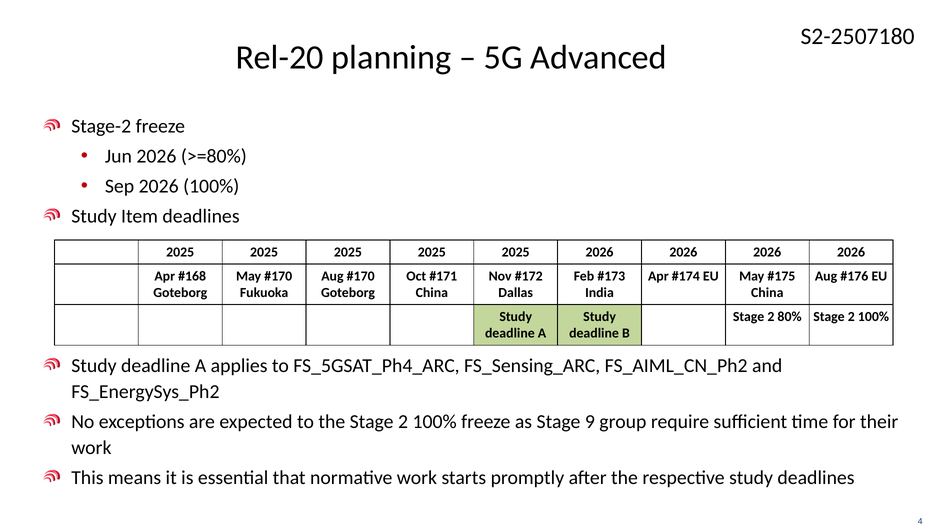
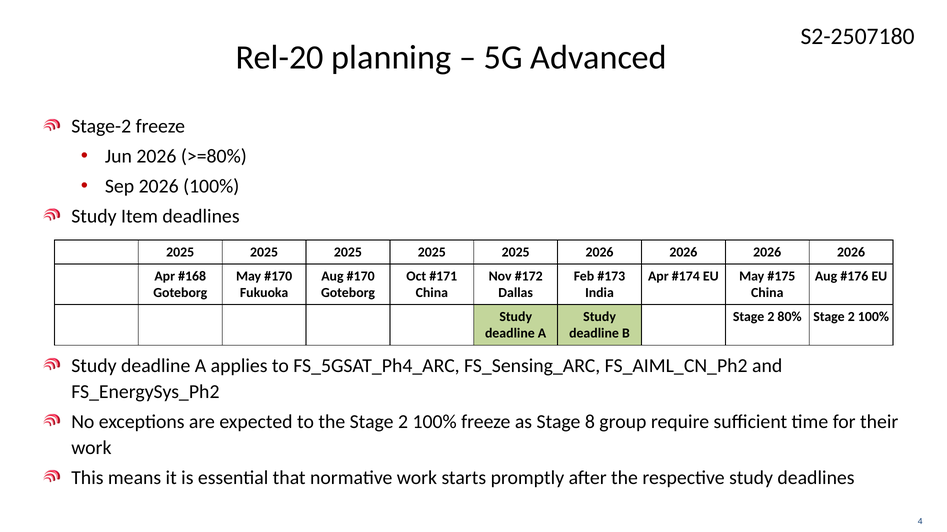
9: 9 -> 8 (590, 422)
